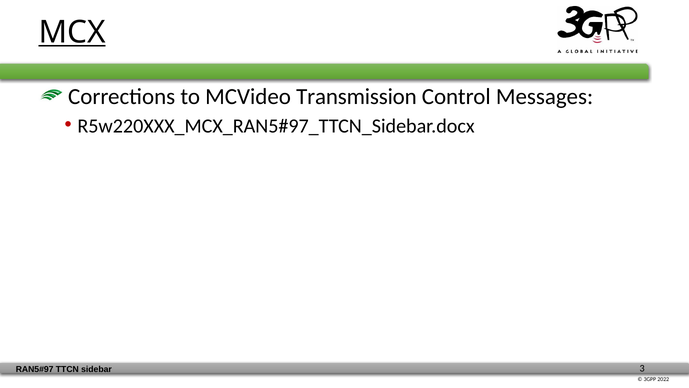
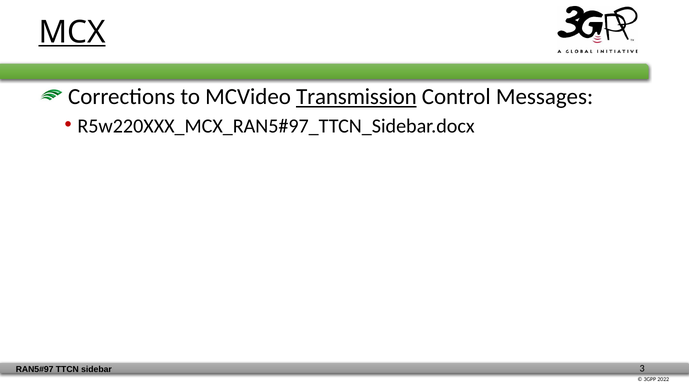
Transmission underline: none -> present (356, 97)
